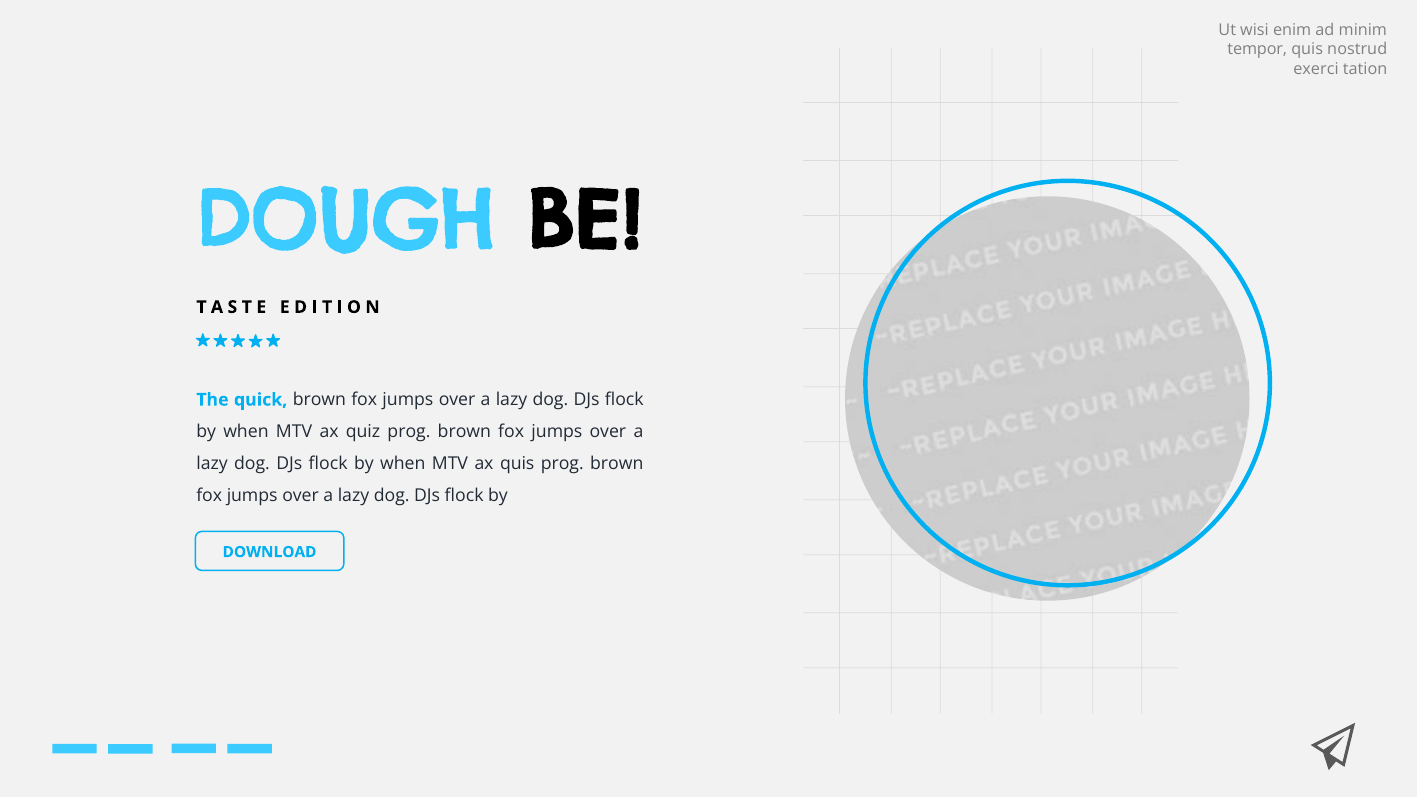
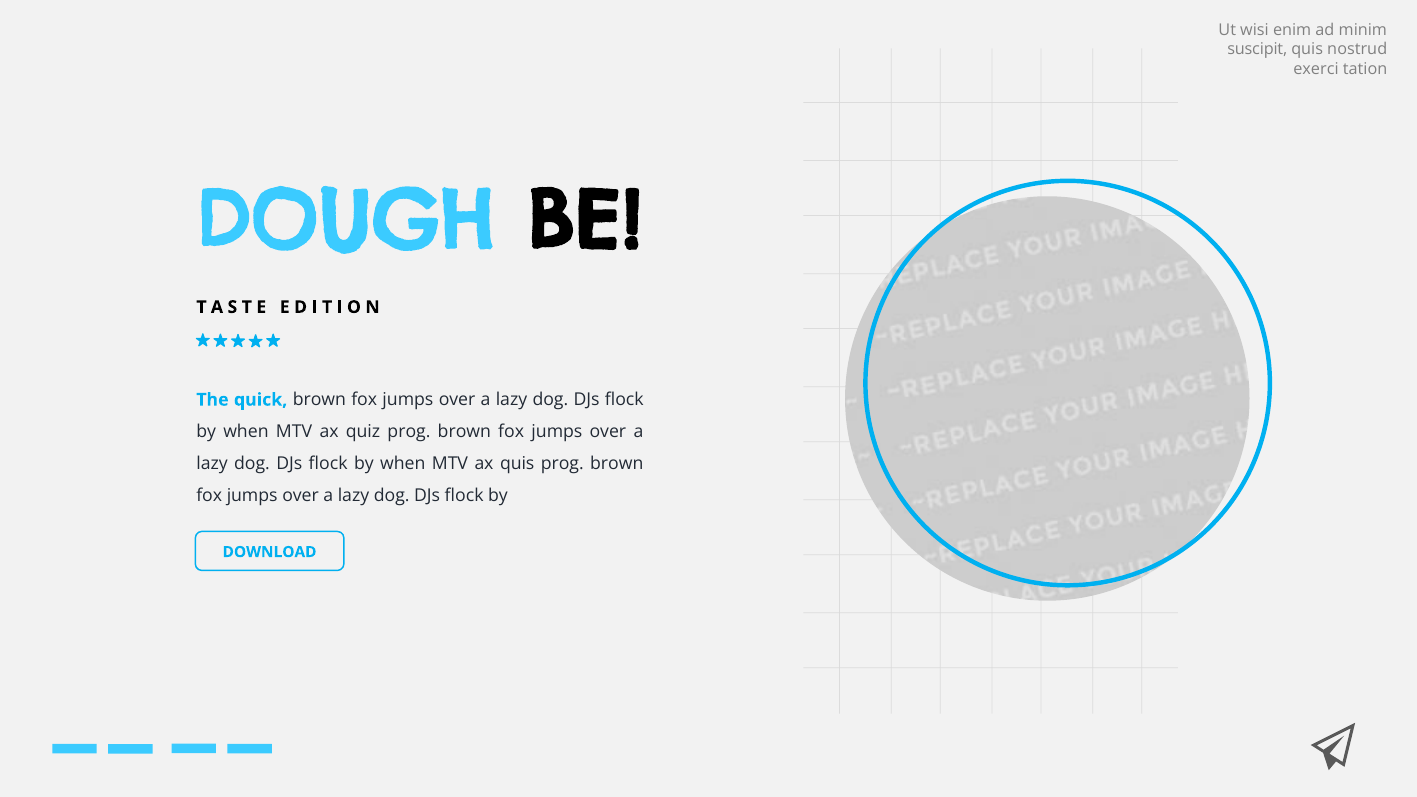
tempor: tempor -> suscipit (1257, 49)
